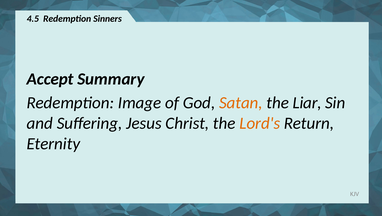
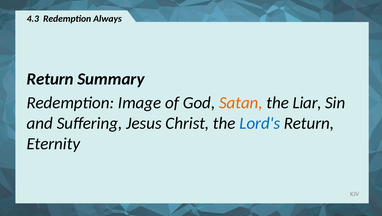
4.5: 4.5 -> 4.3 (33, 19)
Sinners: Sinners -> Always (108, 19)
Accept: Accept -> Return (50, 79)
Lord's colour: orange -> blue (260, 123)
